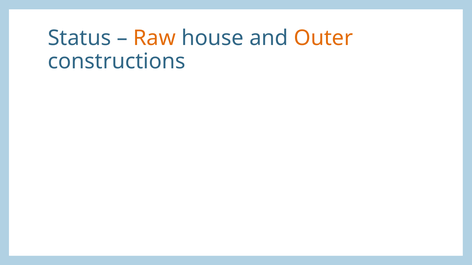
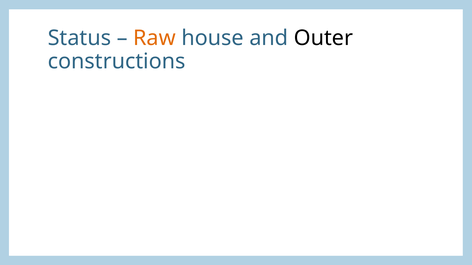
Outer colour: orange -> black (323, 38)
